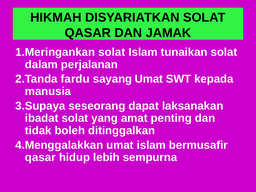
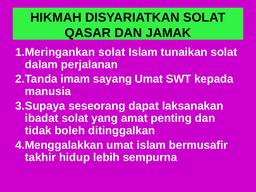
fardu: fardu -> imam (75, 79)
qasar: qasar -> takhir (40, 157)
